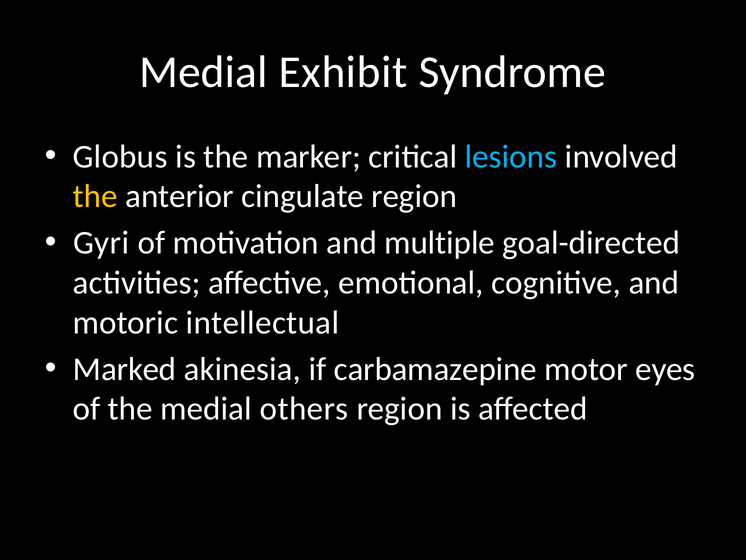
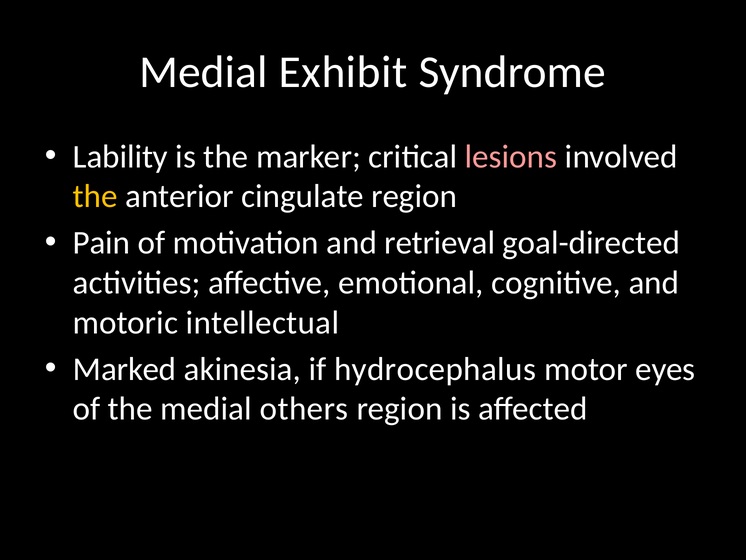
Globus: Globus -> Lability (120, 156)
lesions colour: light blue -> pink (511, 156)
Gyri: Gyri -> Pain (101, 243)
multiple: multiple -> retrieval (440, 243)
carbamazepine: carbamazepine -> hydrocephalus (435, 369)
